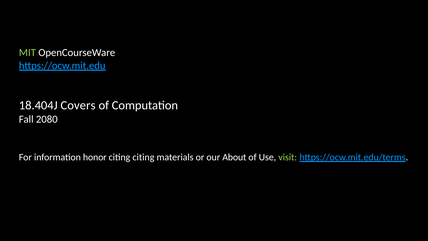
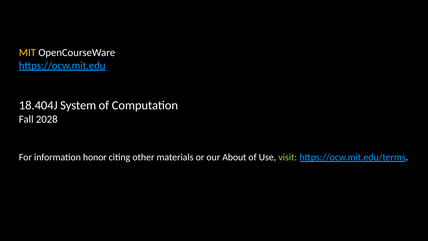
MIT colour: light green -> yellow (27, 53)
Covers: Covers -> System (78, 105)
2080: 2080 -> 2028 (47, 119)
citing citing: citing -> other (143, 157)
